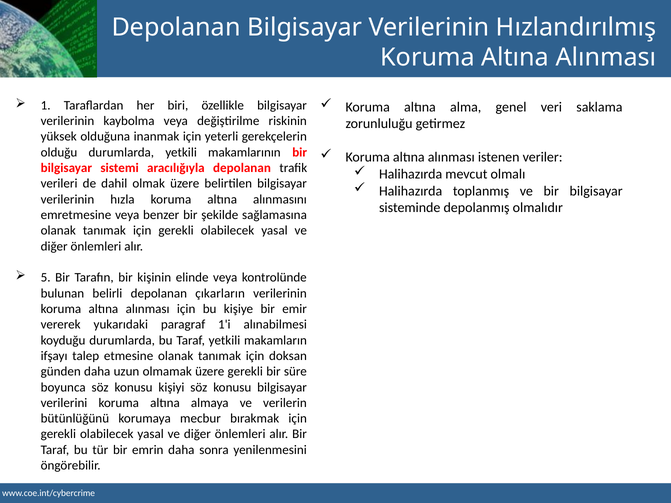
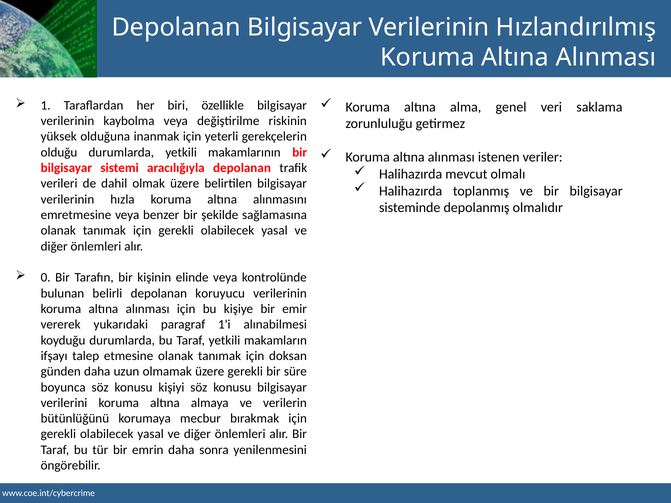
5: 5 -> 0 (46, 278)
çıkarların: çıkarların -> koruyucu (220, 293)
